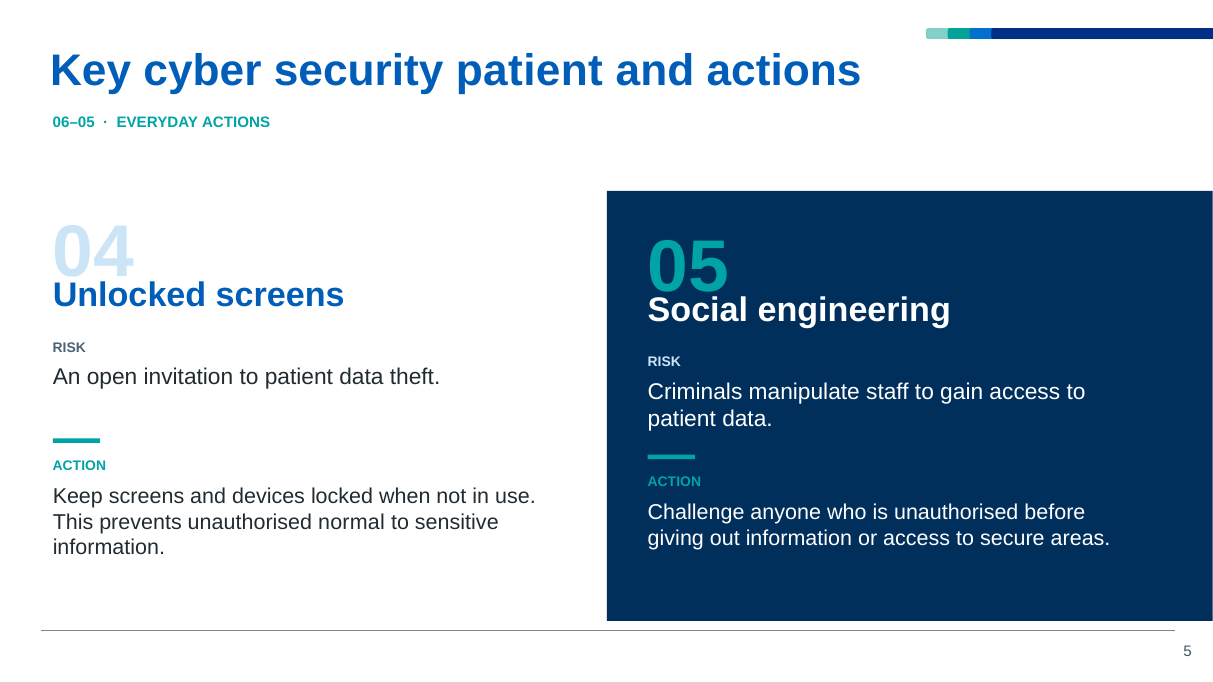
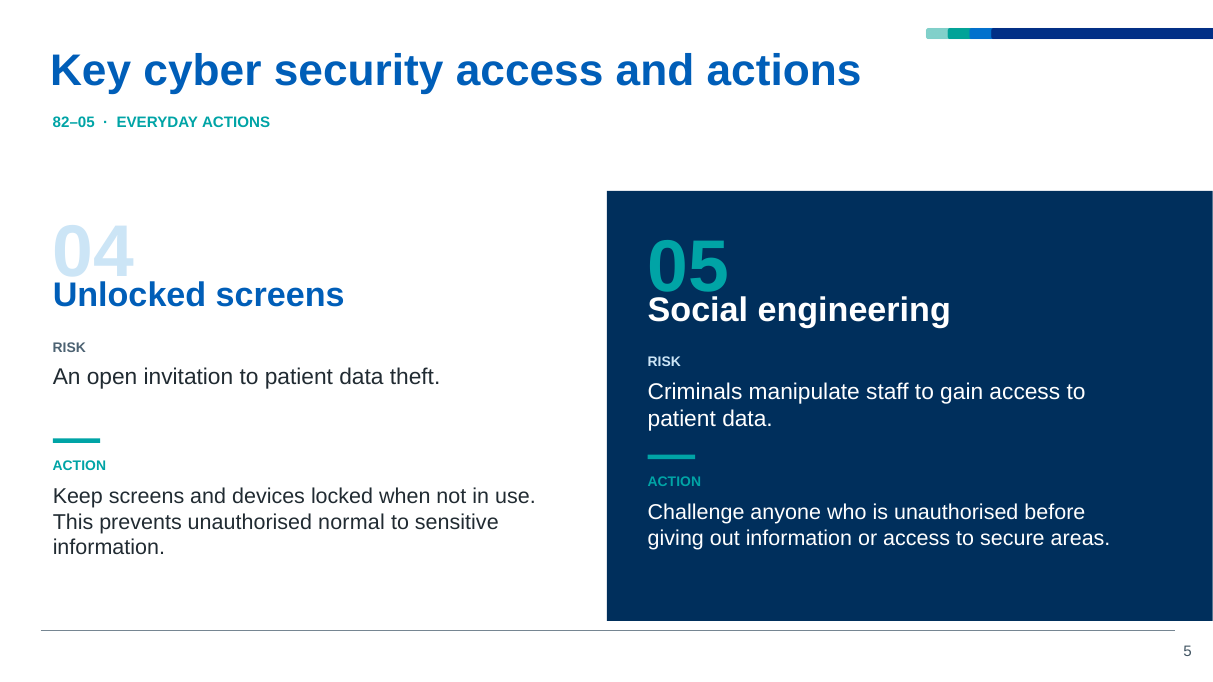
security patient: patient -> access (530, 71)
06–05: 06–05 -> 82–05 (74, 123)
